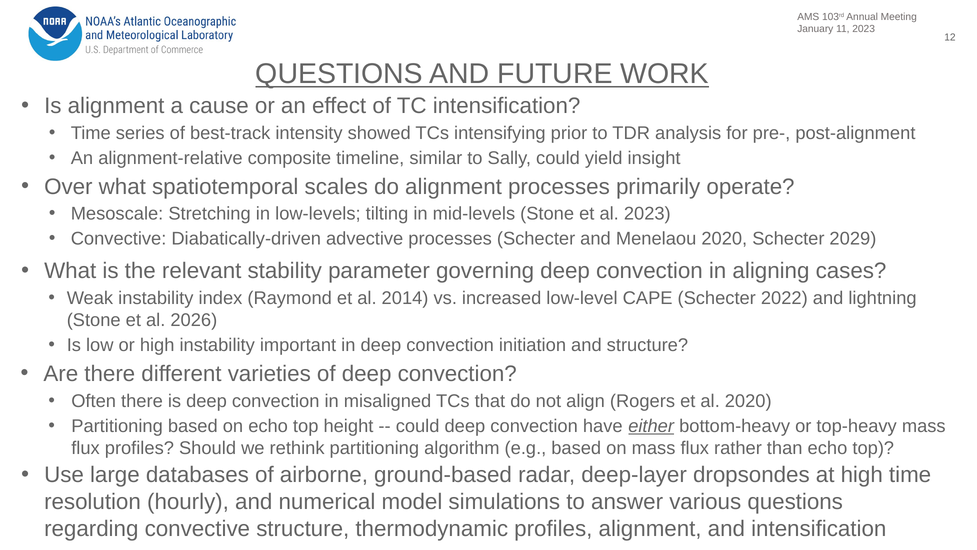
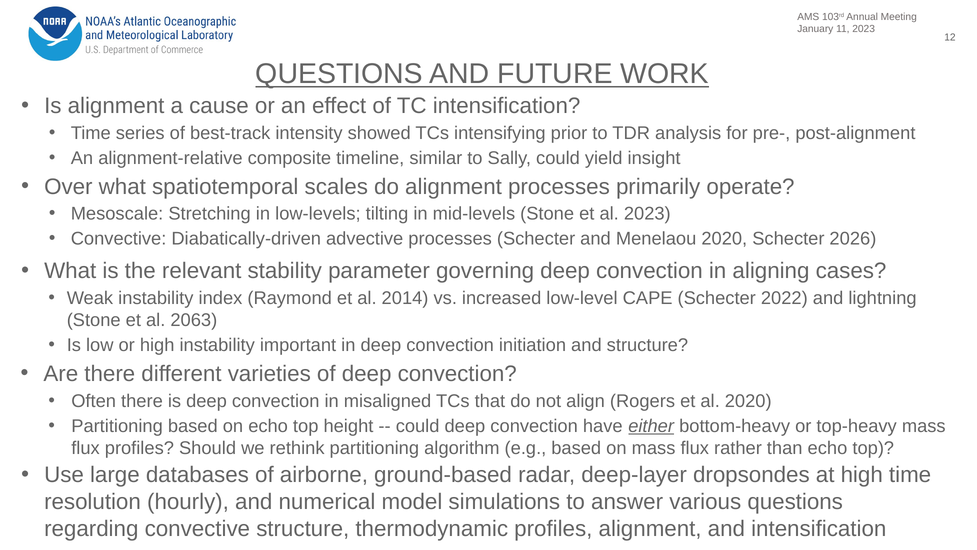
2029: 2029 -> 2026 (853, 239)
2026: 2026 -> 2063 (194, 320)
